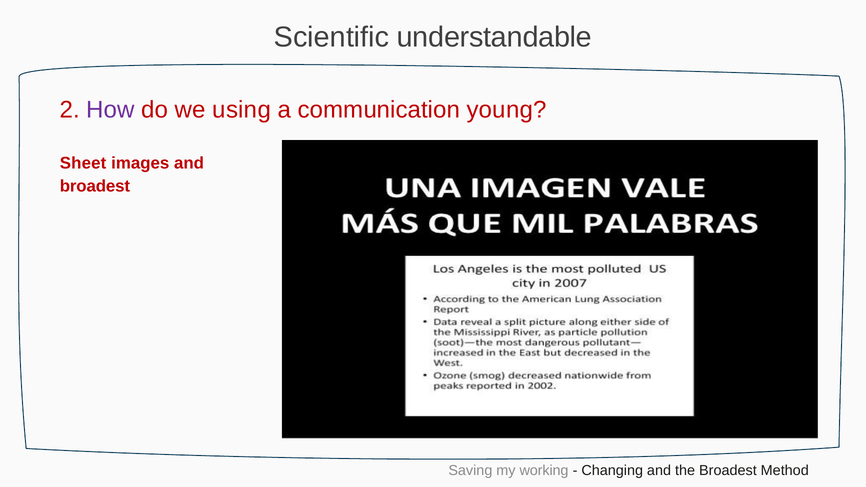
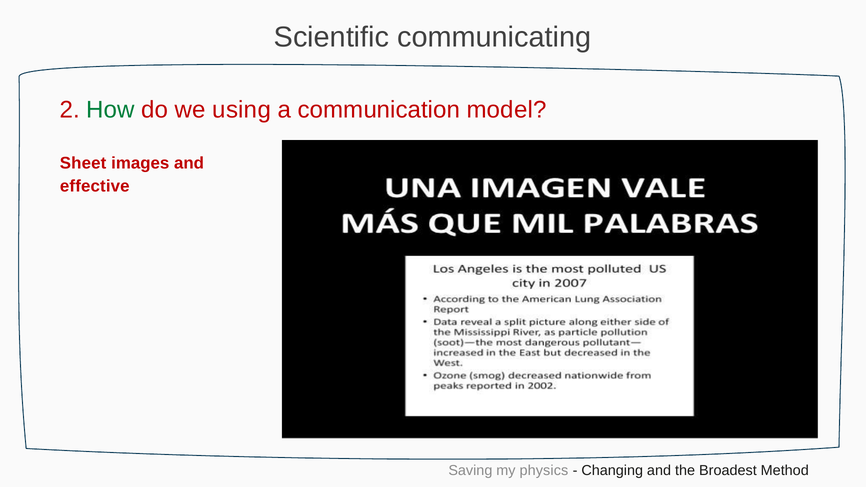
understandable: understandable -> communicating (494, 37)
How colour: purple -> green (111, 110)
young: young -> model (507, 110)
broadest: broadest -> effective (95, 186)
working: working -> physics (544, 471)
